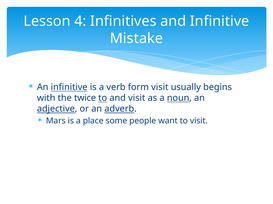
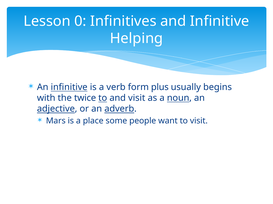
4: 4 -> 0 (80, 21)
Mistake: Mistake -> Helping (136, 38)
form visit: visit -> plus (160, 87)
